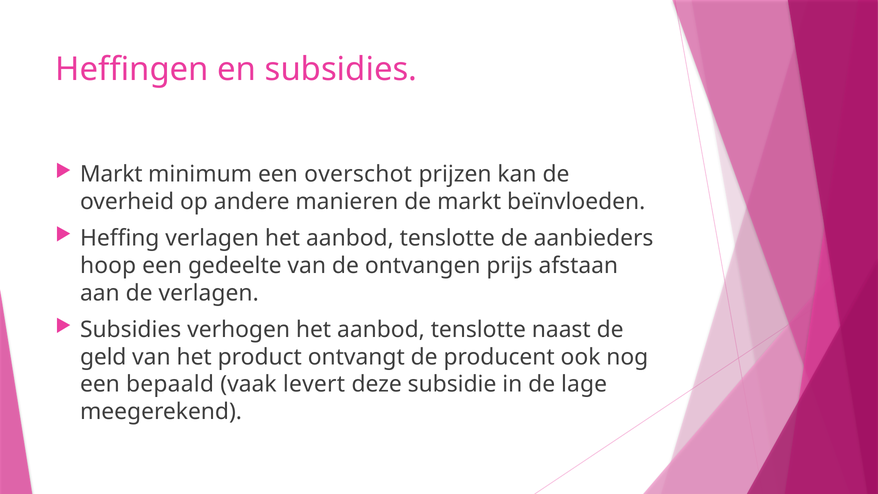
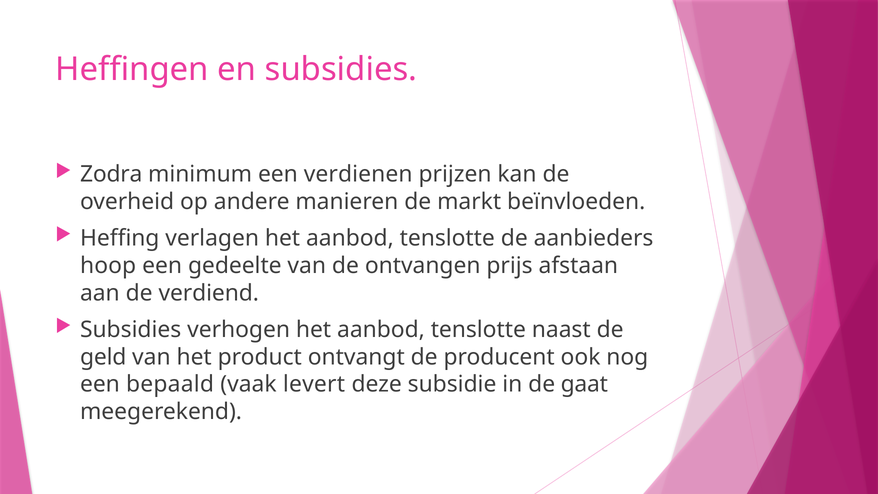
Markt: Markt -> Zodra (111, 174)
overschot: overschot -> verdienen (358, 174)
de verlagen: verlagen -> verdiend (209, 293)
lage: lage -> gaat (584, 384)
